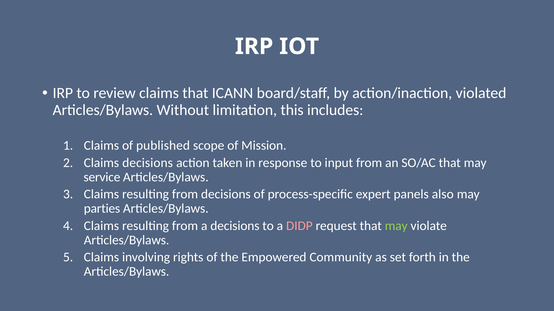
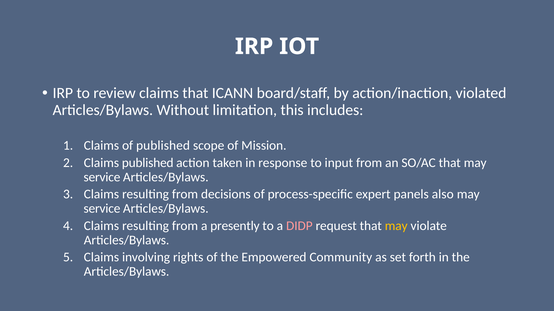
Claims decisions: decisions -> published (148, 163)
parties: parties -> service (102, 209)
a decisions: decisions -> presently (235, 226)
may colour: light green -> yellow (396, 226)
